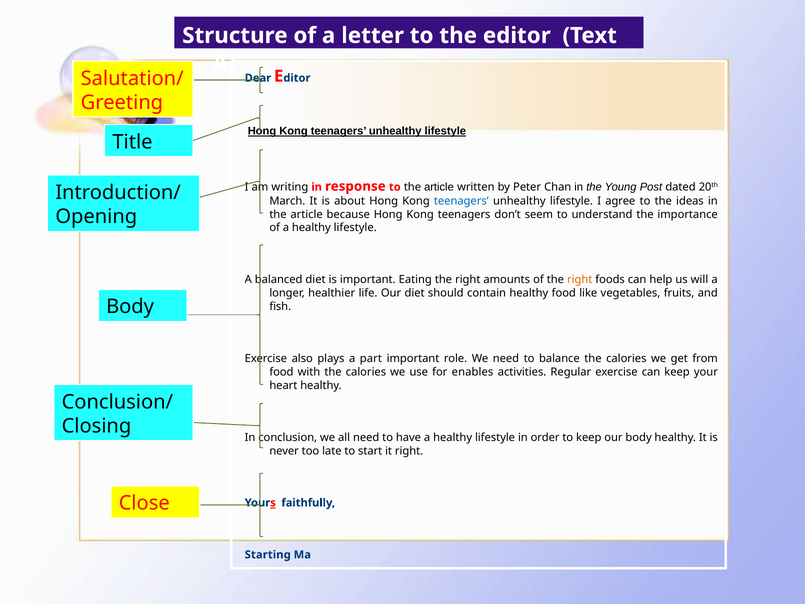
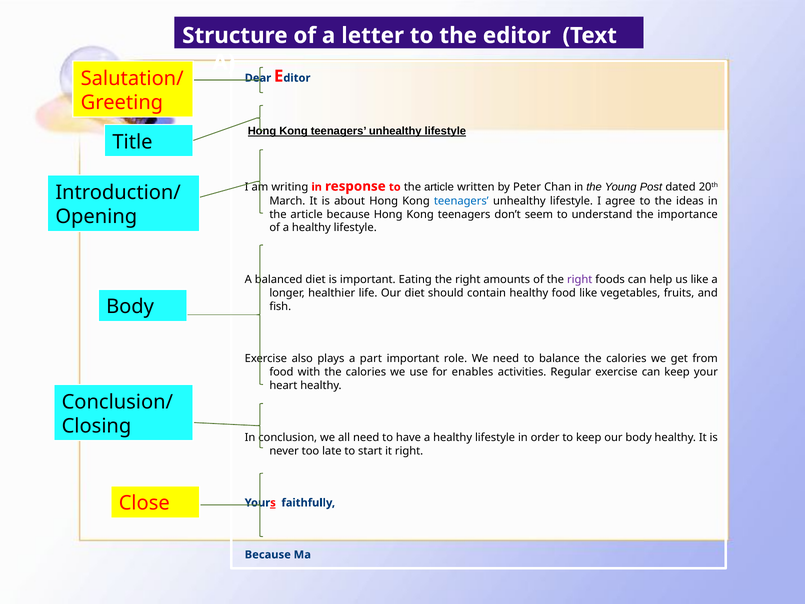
right colour: orange -> purple (580, 280)
us will: will -> like (700, 280)
Starting: Starting -> Because (268, 554)
